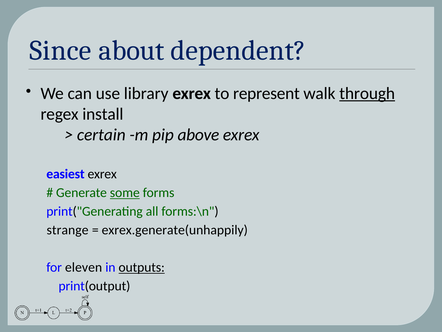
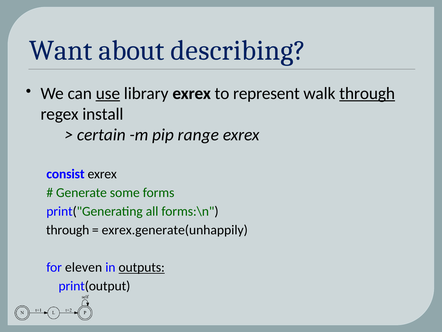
Since: Since -> Want (61, 50)
dependent: dependent -> describing (238, 50)
use underline: none -> present (108, 93)
above: above -> range (198, 135)
easiest: easiest -> consist (65, 174)
some underline: present -> none (125, 192)
strange: strange -> through (68, 230)
